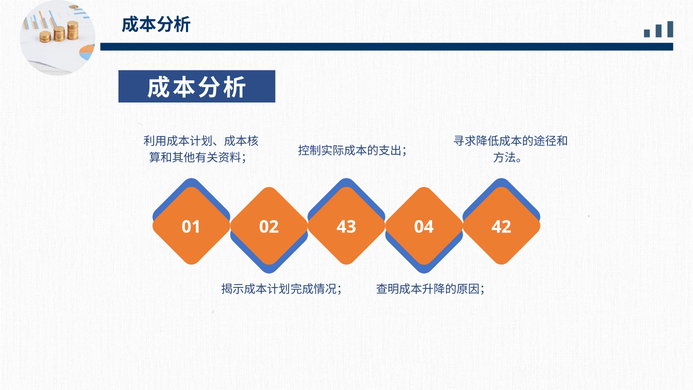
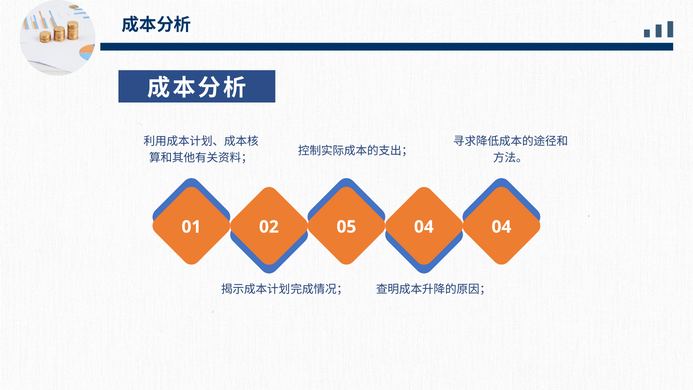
43: 43 -> 05 (346, 227)
04 42: 42 -> 04 (501, 227)
